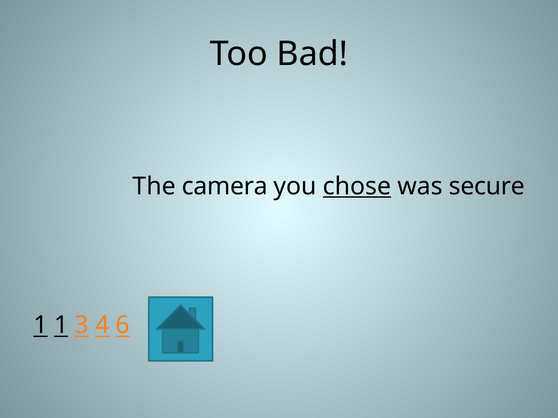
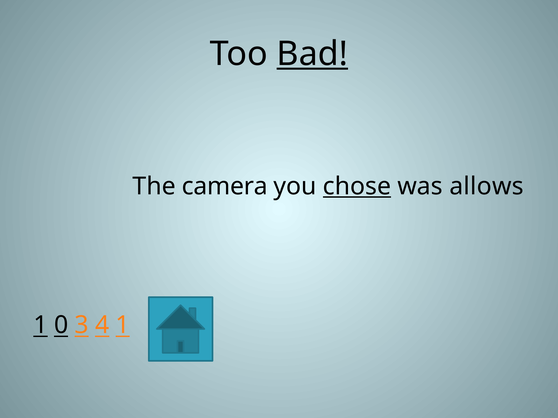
Bad underline: none -> present (312, 54)
secure: secure -> allows (487, 187)
1 1: 1 -> 0 (61, 325)
4 6: 6 -> 1 (123, 325)
